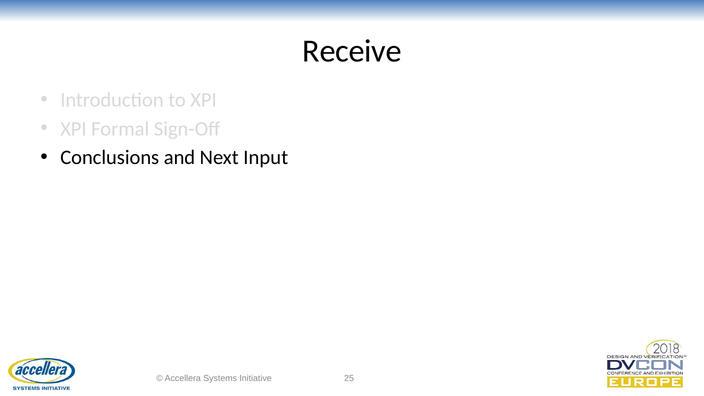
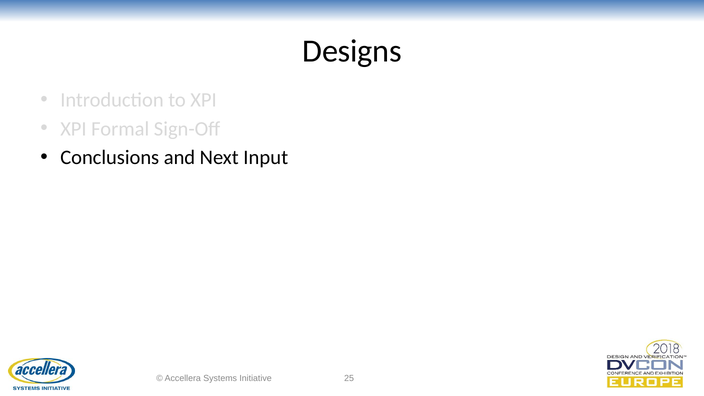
Receive: Receive -> Designs (352, 51)
